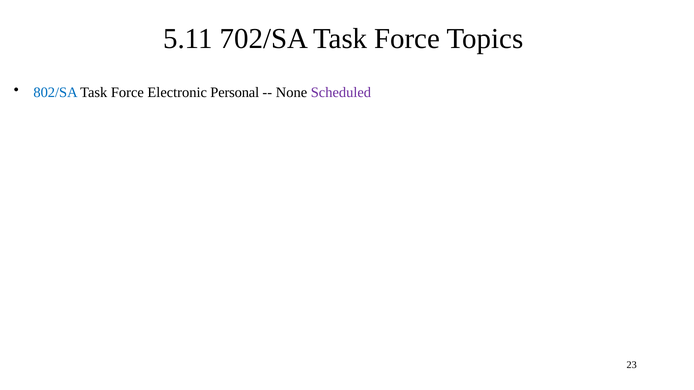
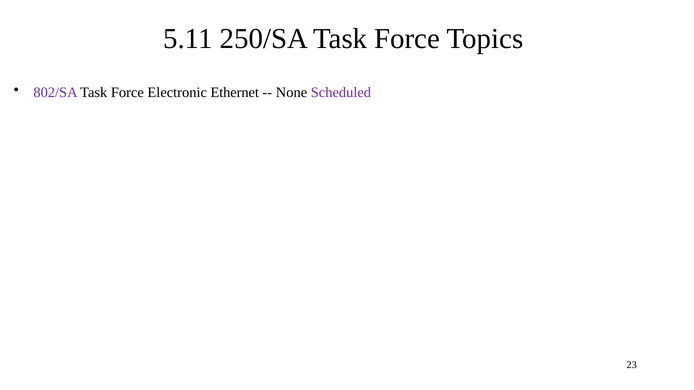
702/SA: 702/SA -> 250/SA (264, 39)
802/SA colour: blue -> purple (55, 92)
Personal: Personal -> Ethernet (235, 92)
